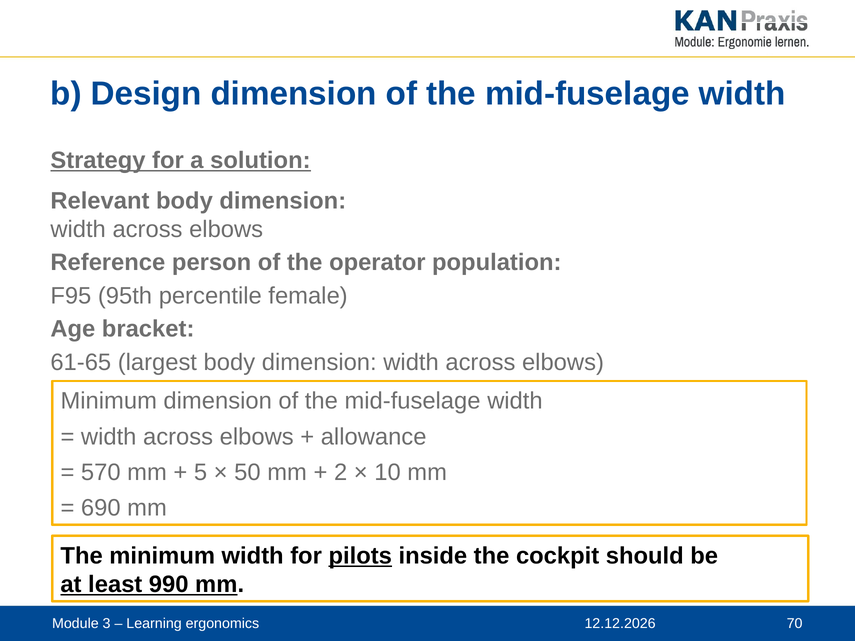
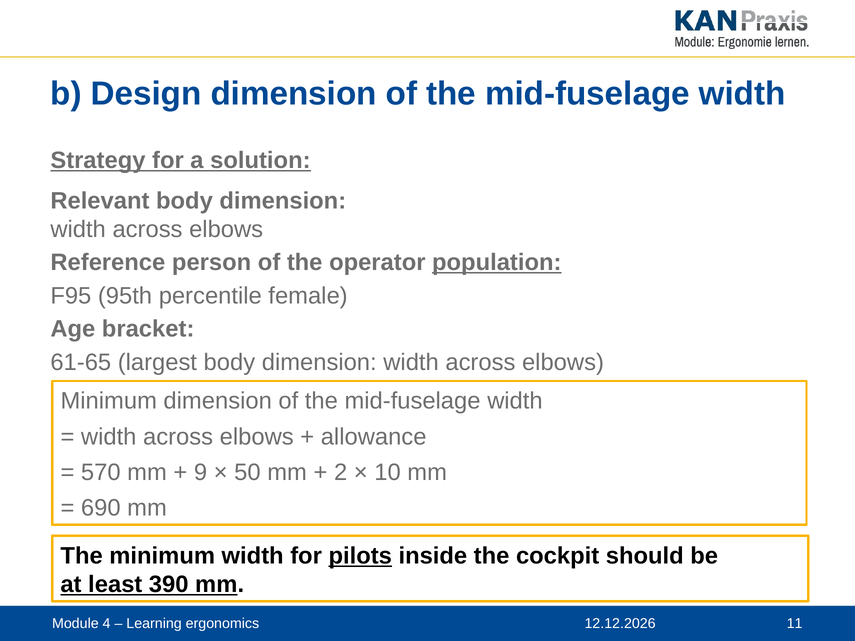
population underline: none -> present (497, 263)
5: 5 -> 9 (201, 473)
990: 990 -> 390 (169, 585)
3: 3 -> 4 (107, 624)
70: 70 -> 11 (795, 624)
